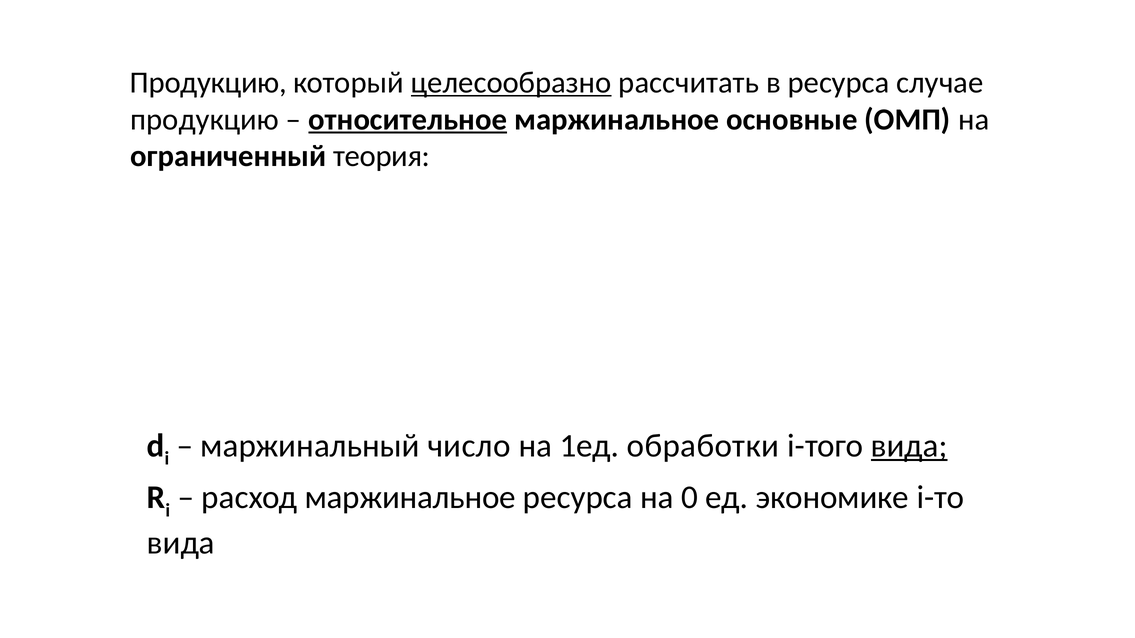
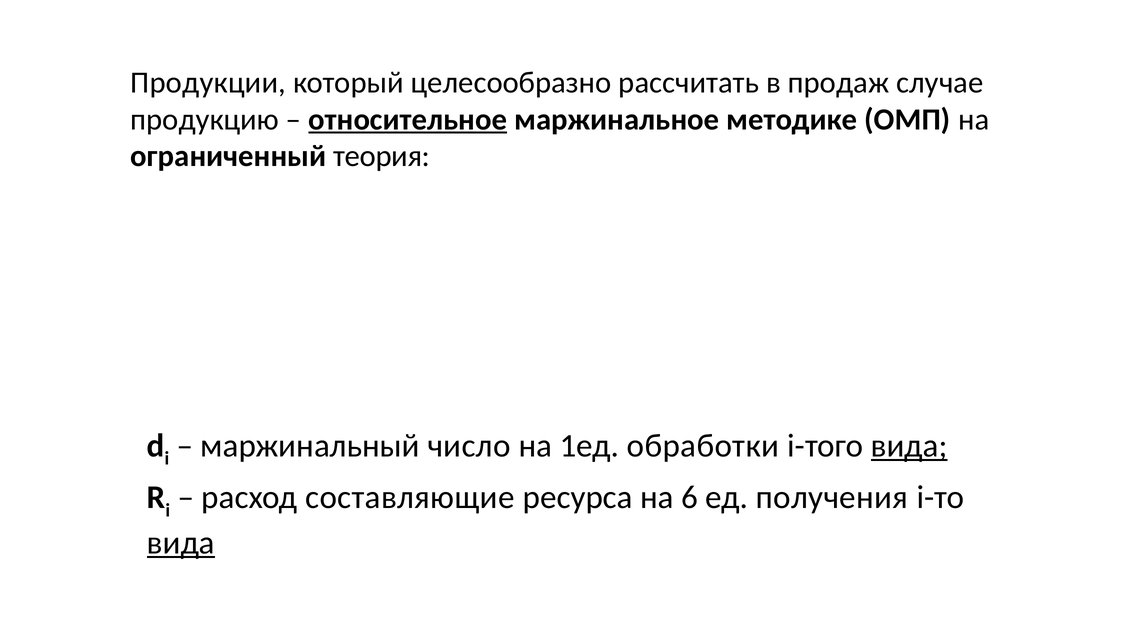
Продукцию: Продукцию -> Продукции (208, 83)
целесообразно underline: present -> none (511, 83)
в ресурса: ресурса -> продаж (839, 83)
основные: основные -> методике (792, 119)
расход маржинальное: маржинальное -> составляющие (410, 498)
0: 0 -> 6 (689, 498)
экономике: экономике -> получения (832, 498)
вида underline: none -> present (181, 543)
